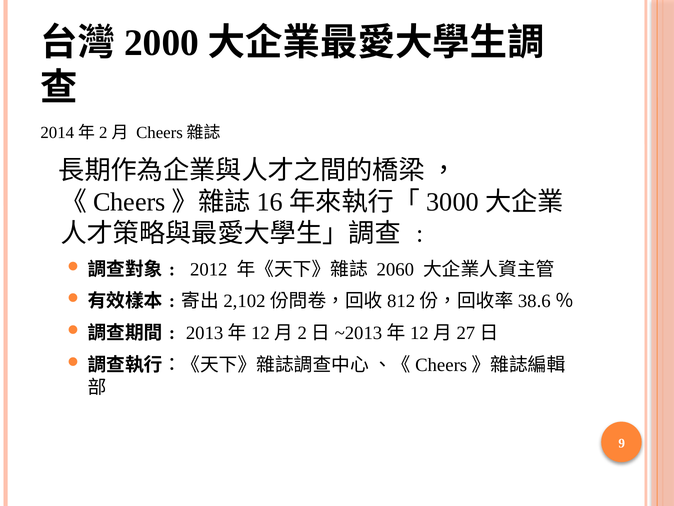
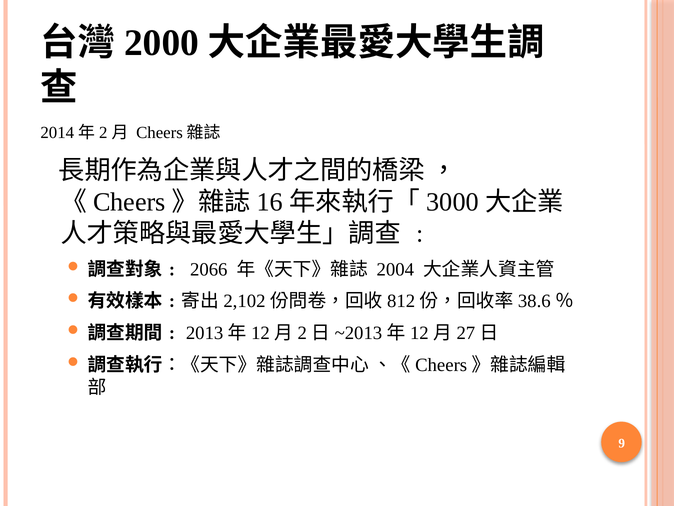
2012: 2012 -> 2066 (209, 269)
2060: 2060 -> 2004 (395, 269)
